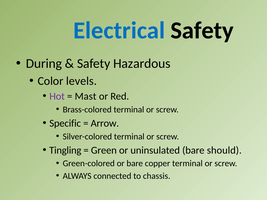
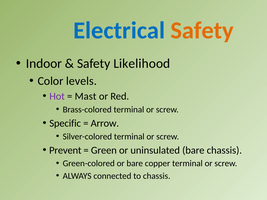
Safety colour: black -> orange (202, 30)
During: During -> Indoor (44, 64)
Hazardous: Hazardous -> Likelihood (142, 64)
Tingling: Tingling -> Prevent (65, 150)
bare should: should -> chassis (224, 150)
